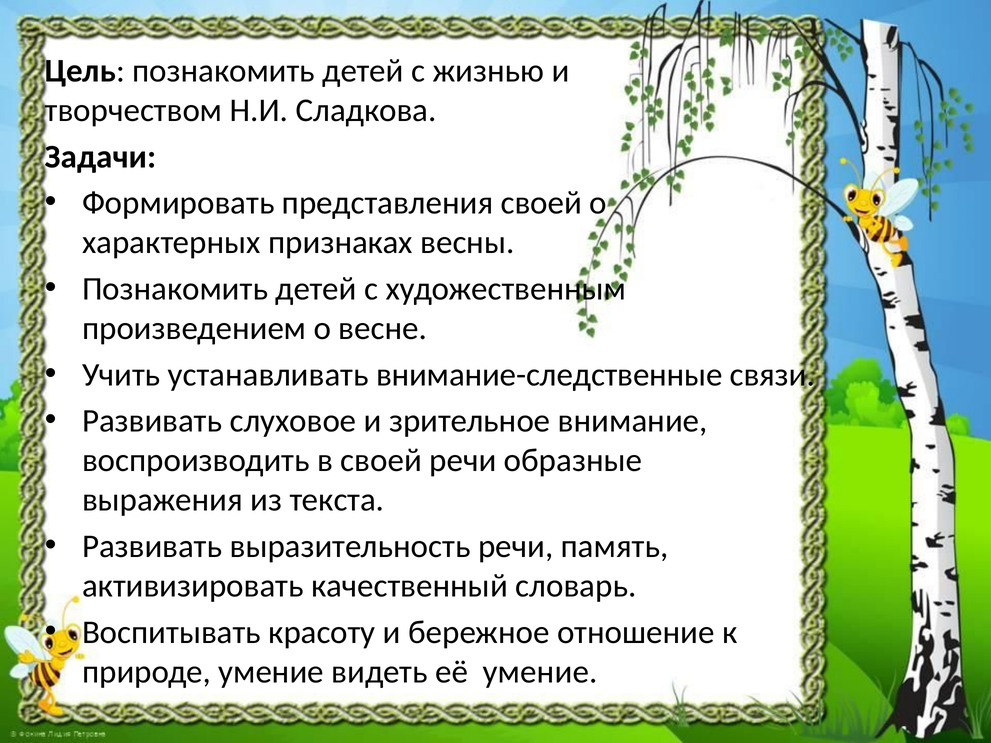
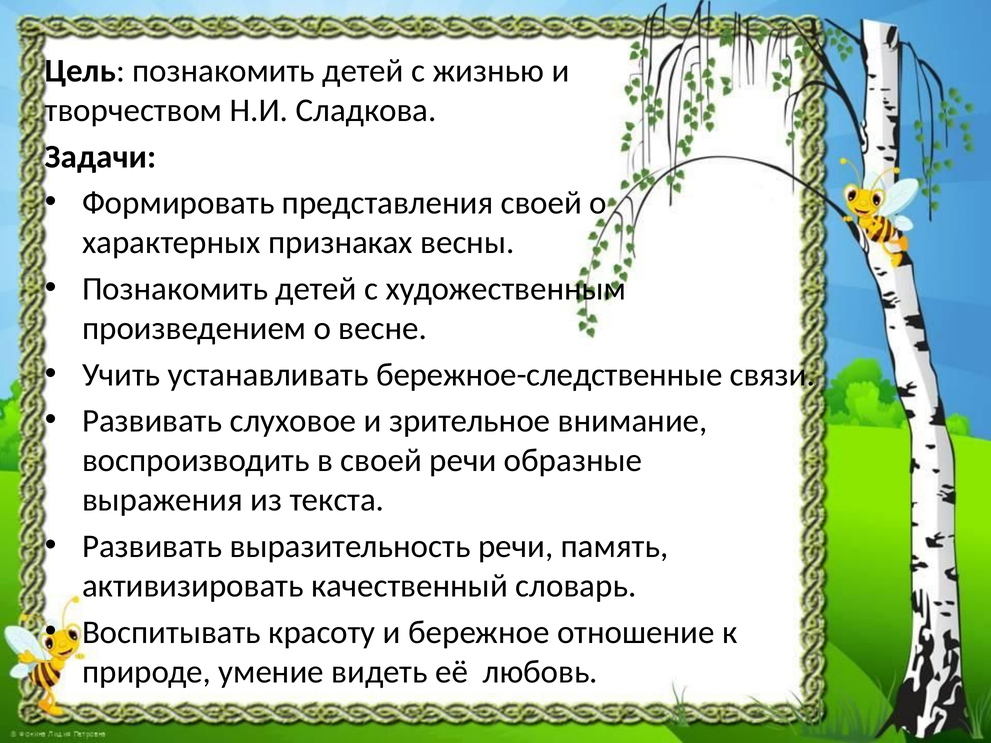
внимание-следственные: внимание-следственные -> бережное-следственные (549, 375)
её умение: умение -> любовь (540, 672)
